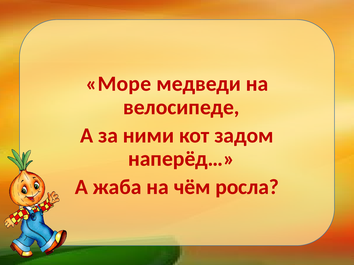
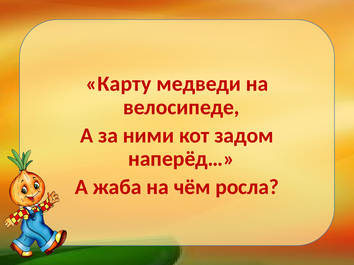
Море: Море -> Карту (118, 84)
